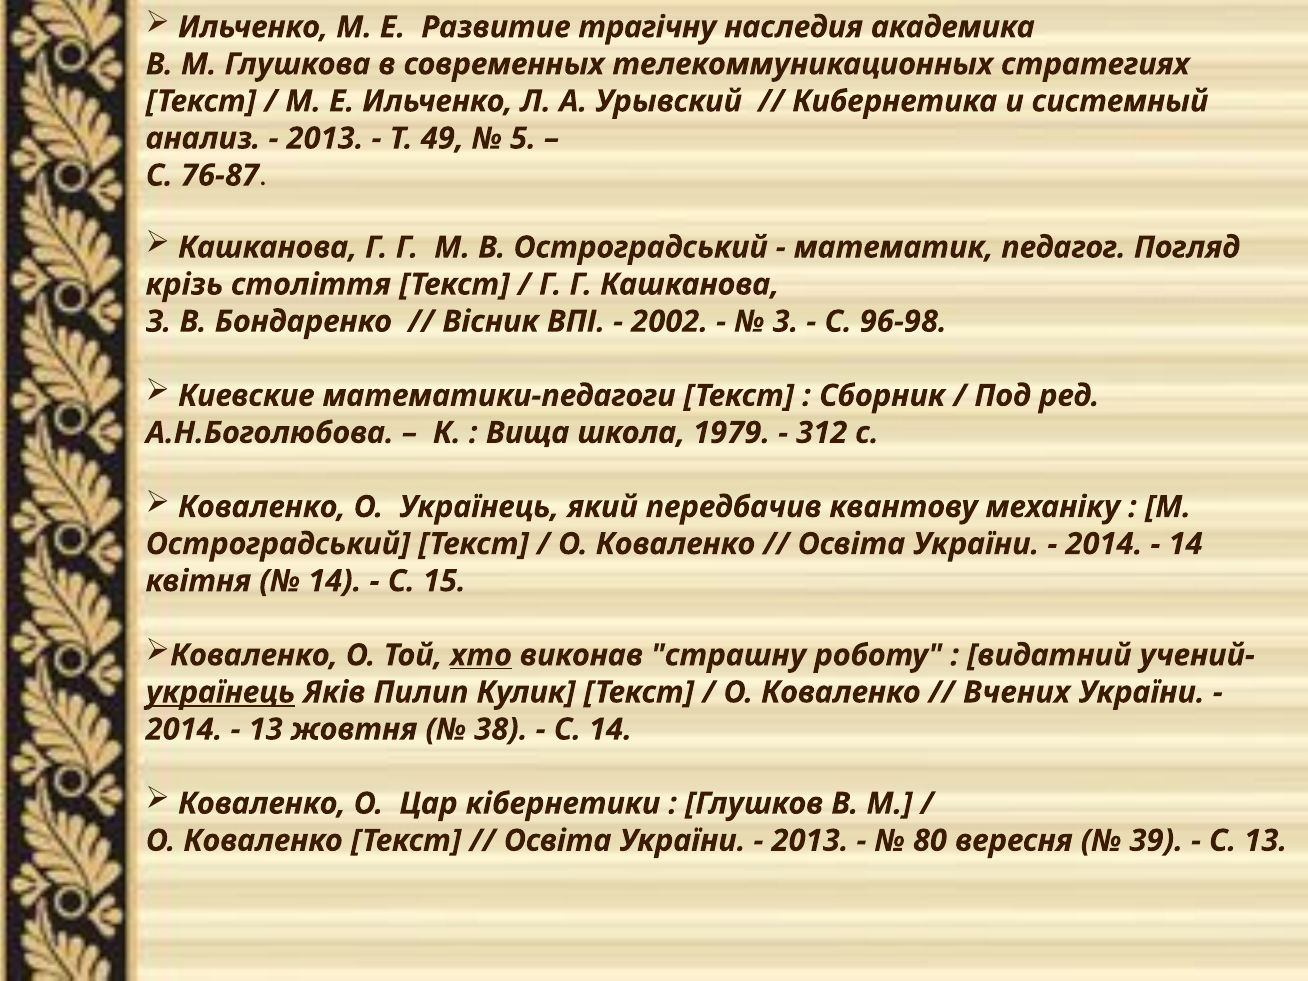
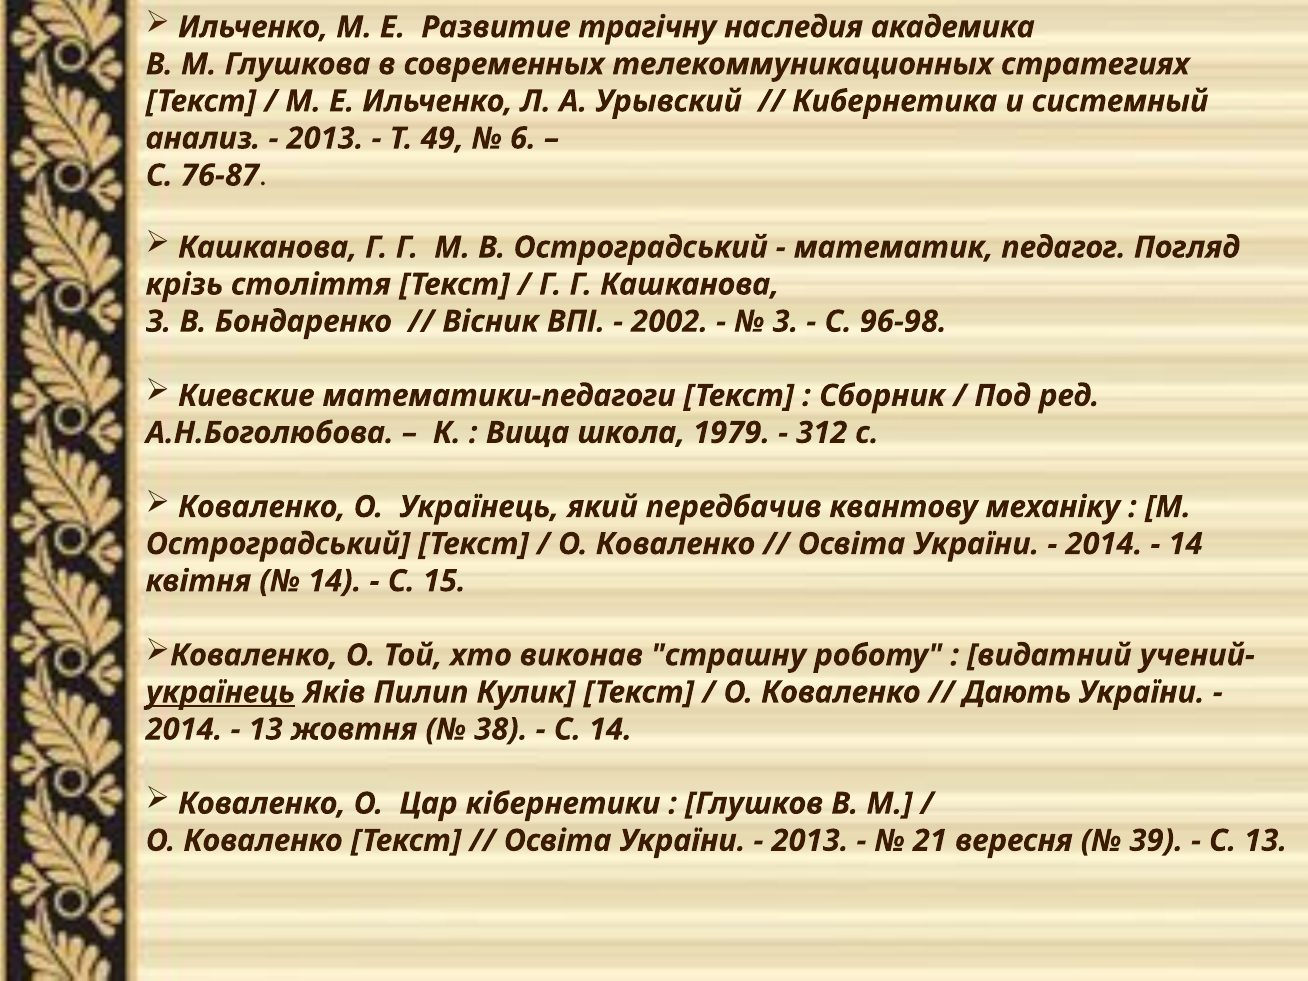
5: 5 -> 6 (523, 138)
хто underline: present -> none (481, 655)
Вчених: Вчених -> Дають (1017, 692)
80: 80 -> 21 (930, 841)
